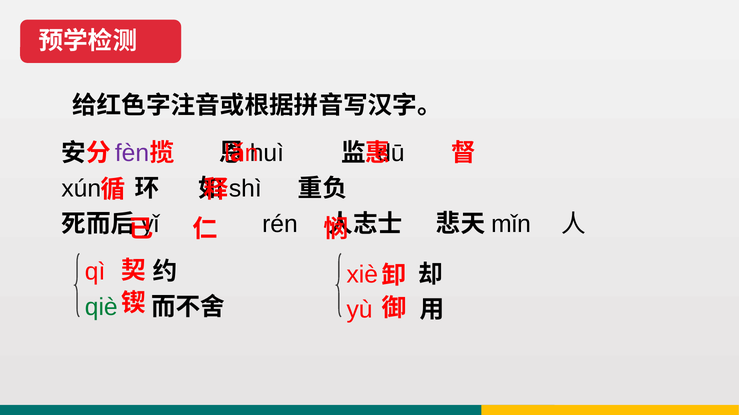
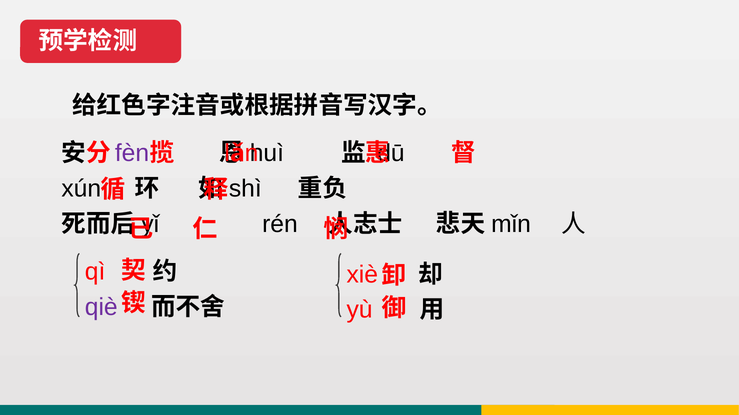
qiè colour: green -> purple (101, 308)
